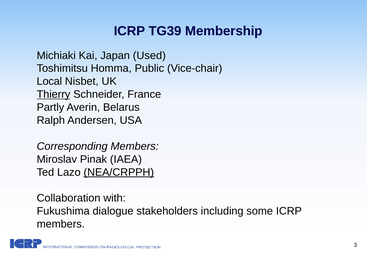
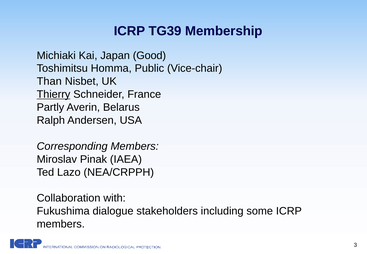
Used: Used -> Good (149, 55)
Local: Local -> Than (49, 81)
NEA/CRPPH underline: present -> none (119, 172)
